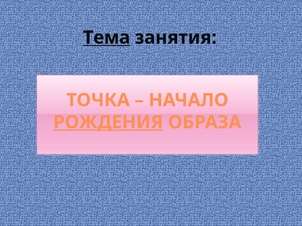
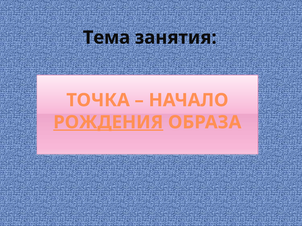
Тема underline: present -> none (107, 38)
